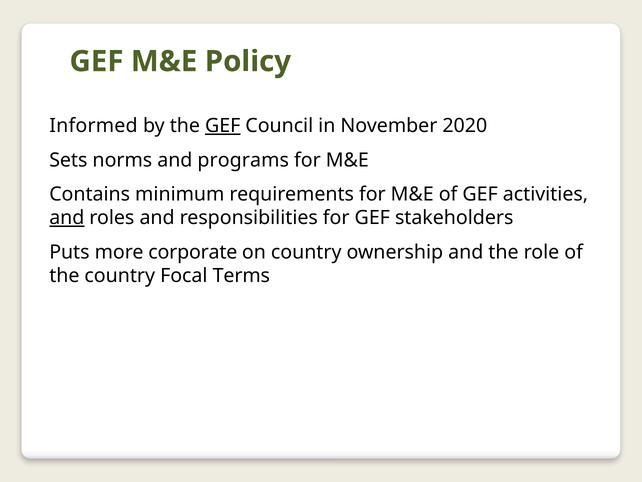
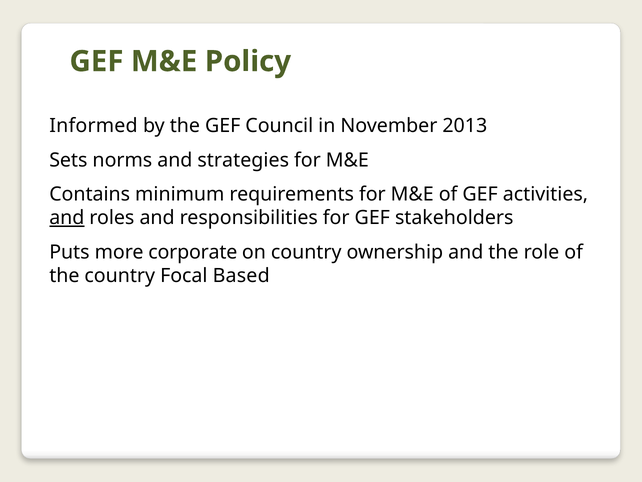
GEF underline: present -> none (223, 126)
2020: 2020 -> 2013 (465, 126)
programs: programs -> strategies (243, 160)
Terms: Terms -> Based (241, 275)
